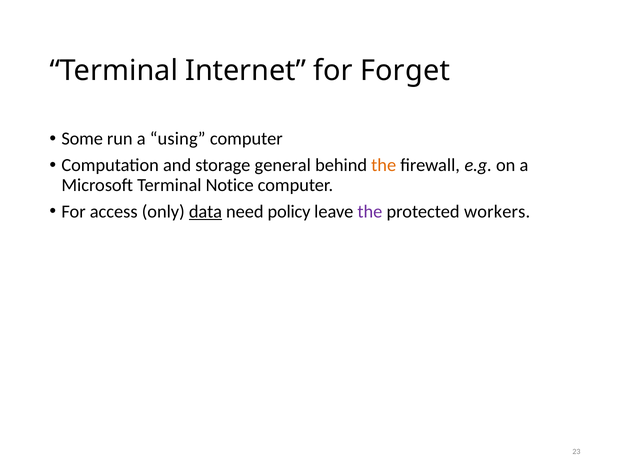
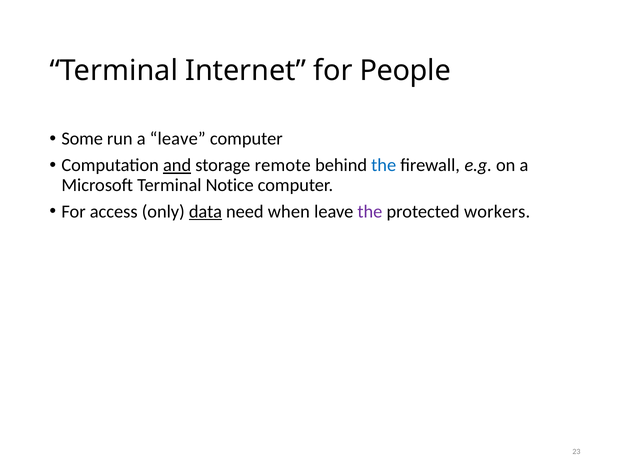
Forget: Forget -> People (405, 71)
a using: using -> leave (178, 139)
and underline: none -> present (177, 165)
general: general -> remote (283, 165)
the colour: orange -> blue (384, 165)
policy: policy -> when (289, 211)
